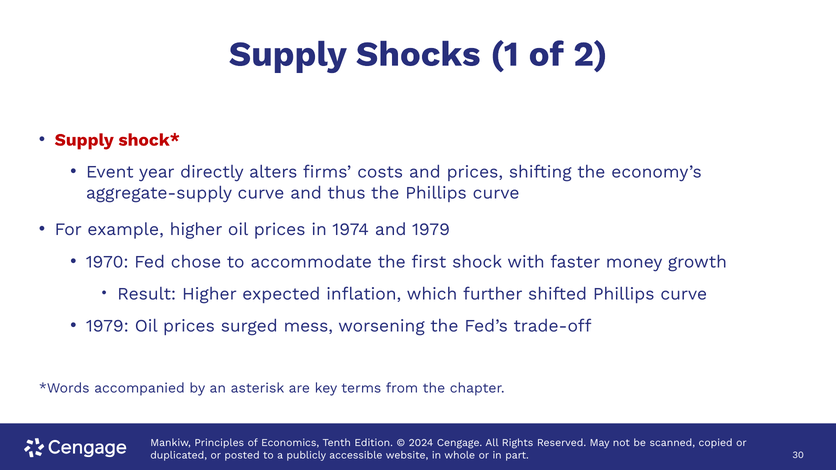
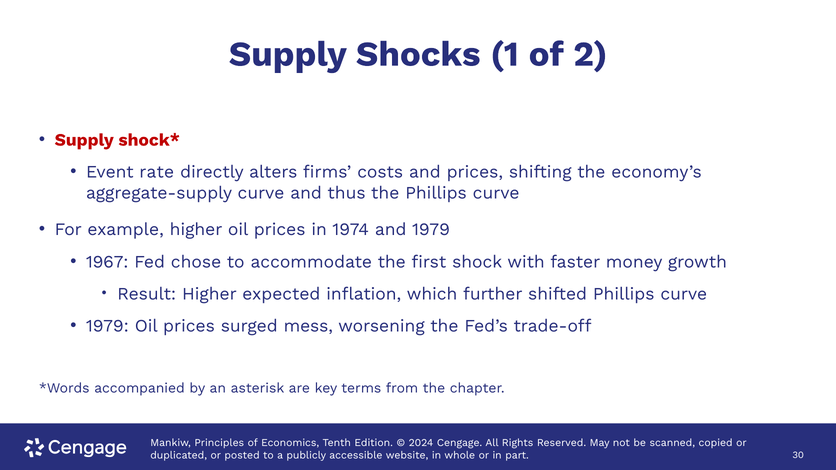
year: year -> rate (157, 172)
1970: 1970 -> 1967 (107, 262)
